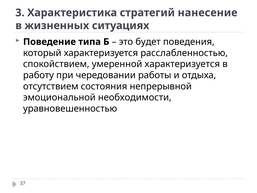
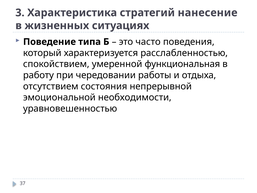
будет: будет -> часто (148, 42)
умеренной характеризуется: характеризуется -> функциональная (182, 64)
